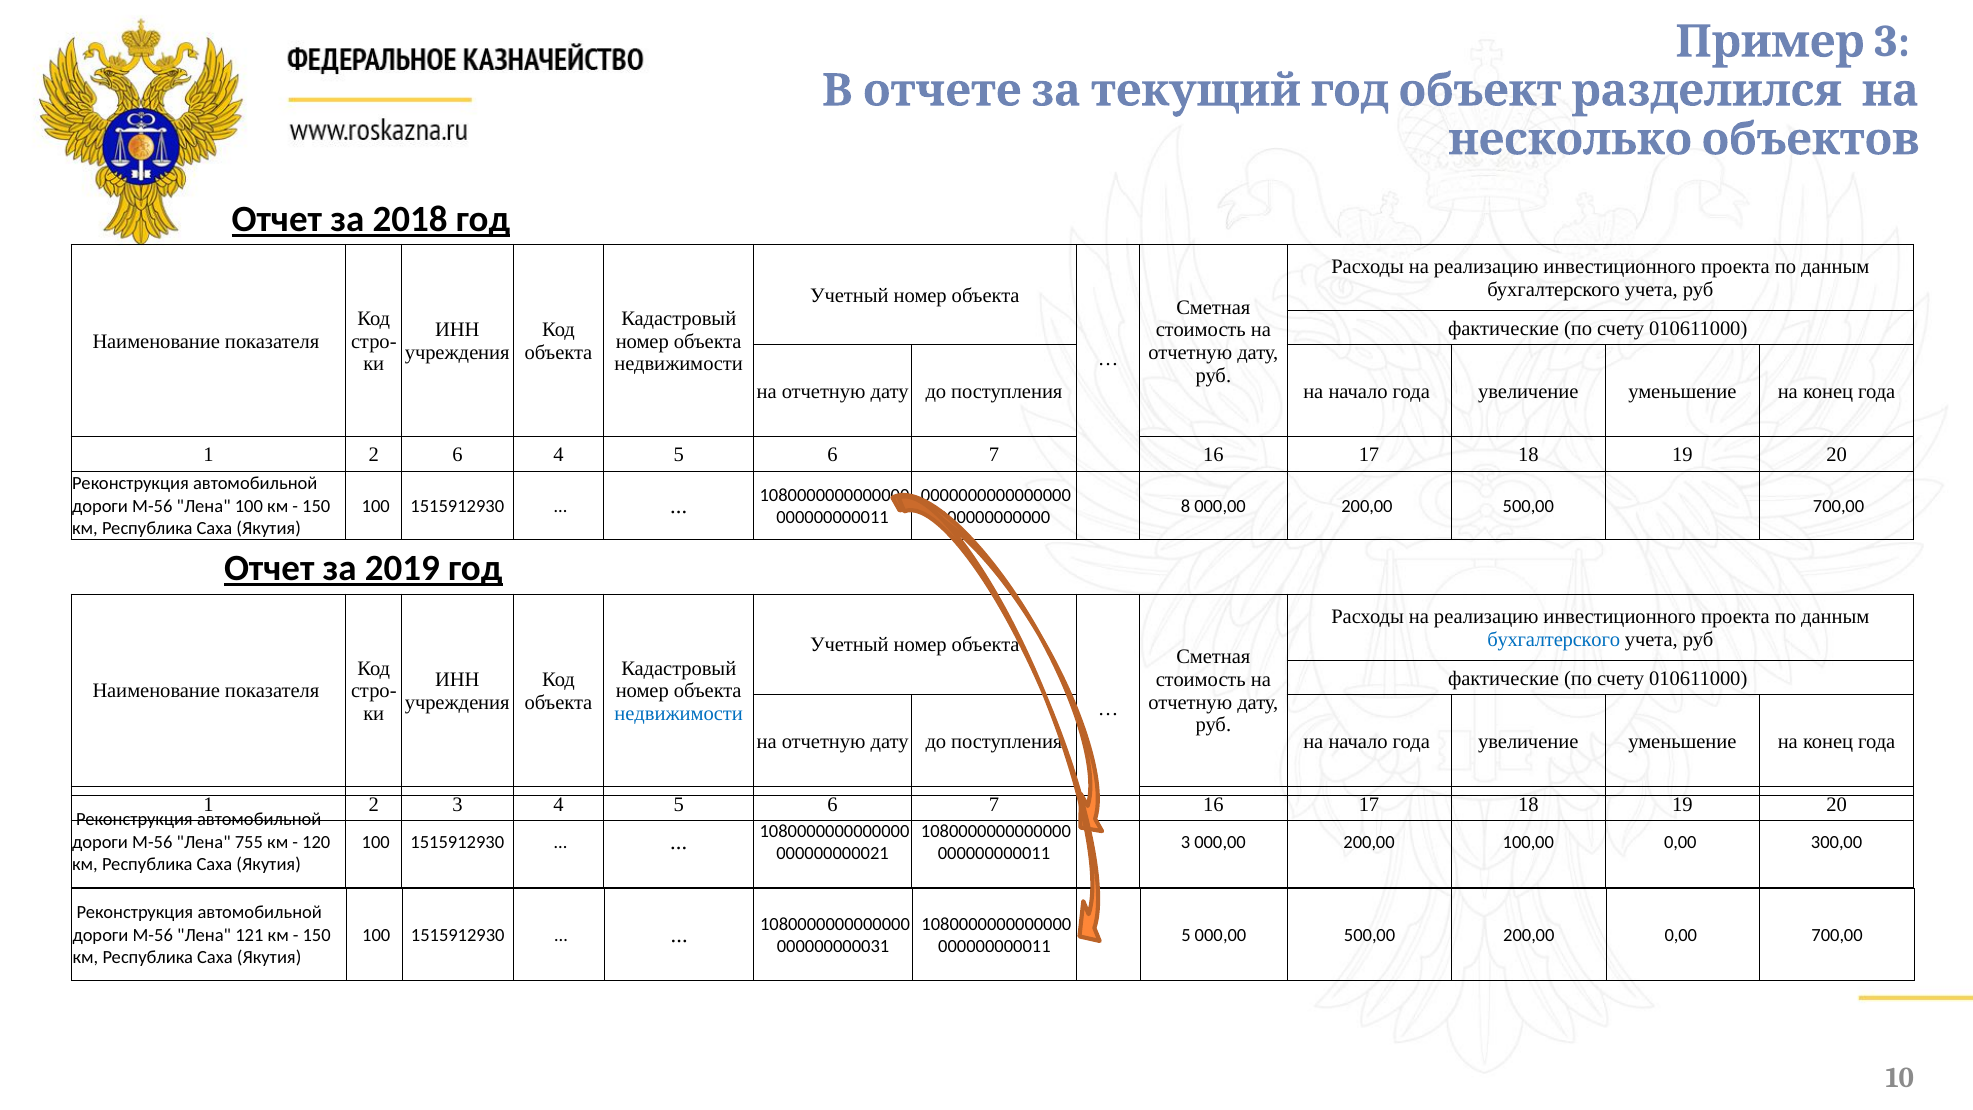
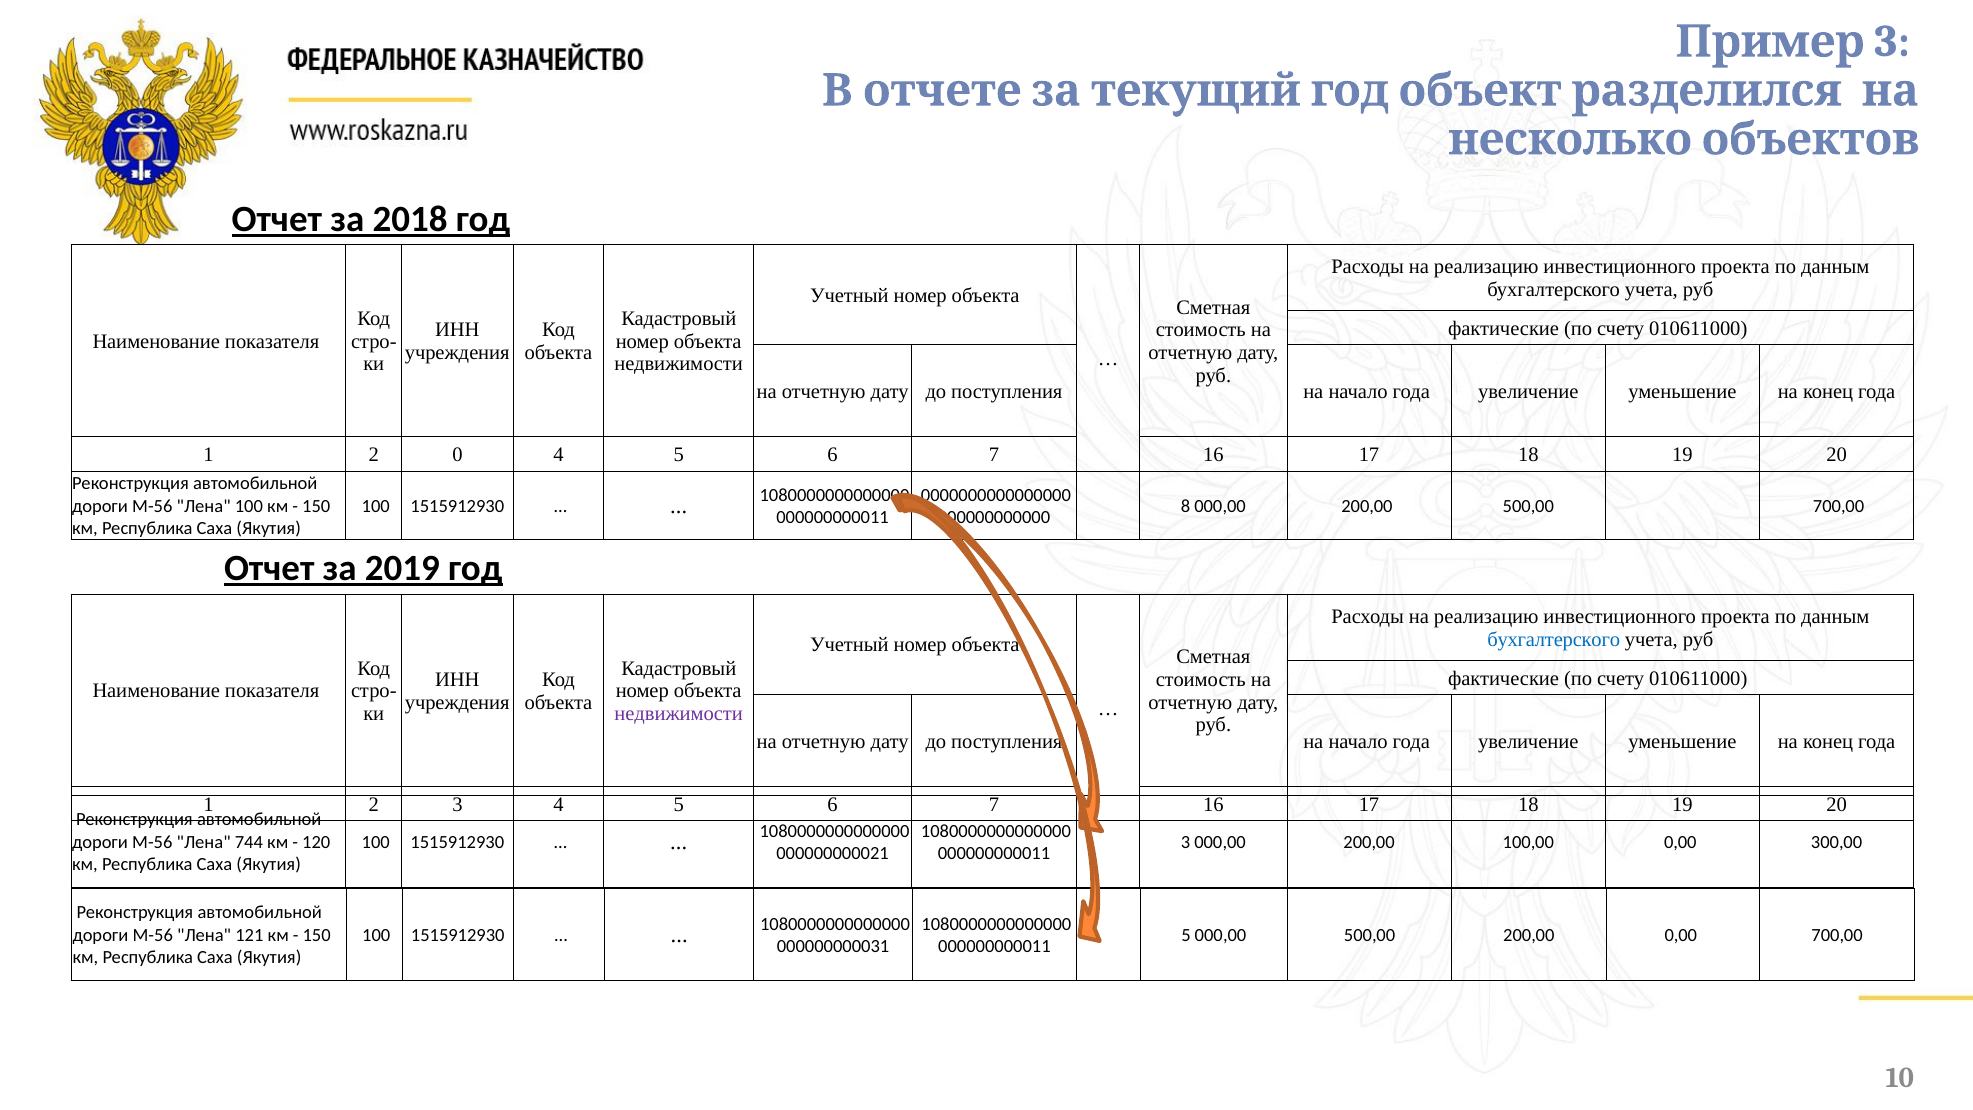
2 6: 6 -> 0 (457, 455)
недвижимости colour: blue -> purple (679, 714)
755: 755 -> 744 (249, 842)
